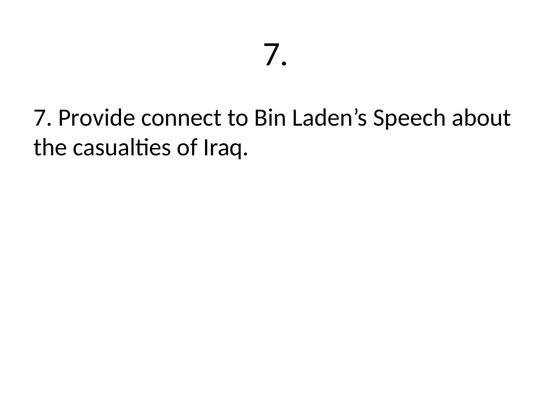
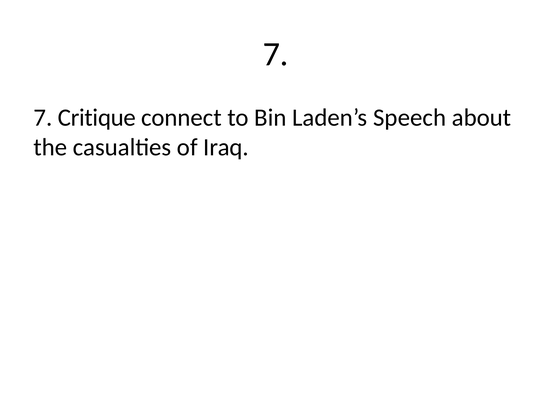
Provide: Provide -> Critique (97, 117)
